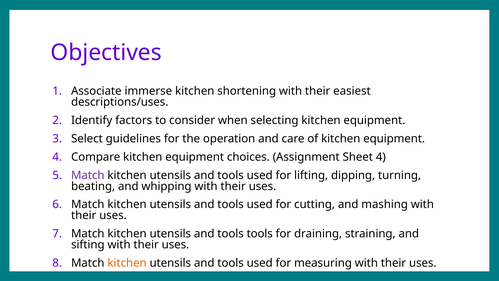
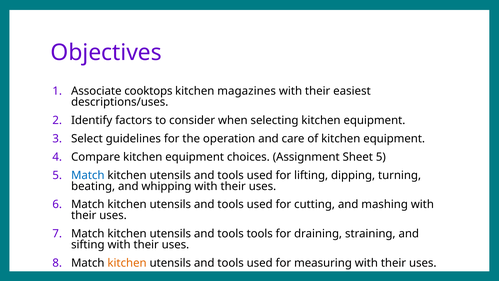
immerse: immerse -> cooktops (148, 91)
shortening: shortening -> magazines (247, 91)
Sheet 4: 4 -> 5 (381, 157)
Match colour: purple -> blue (88, 175)
